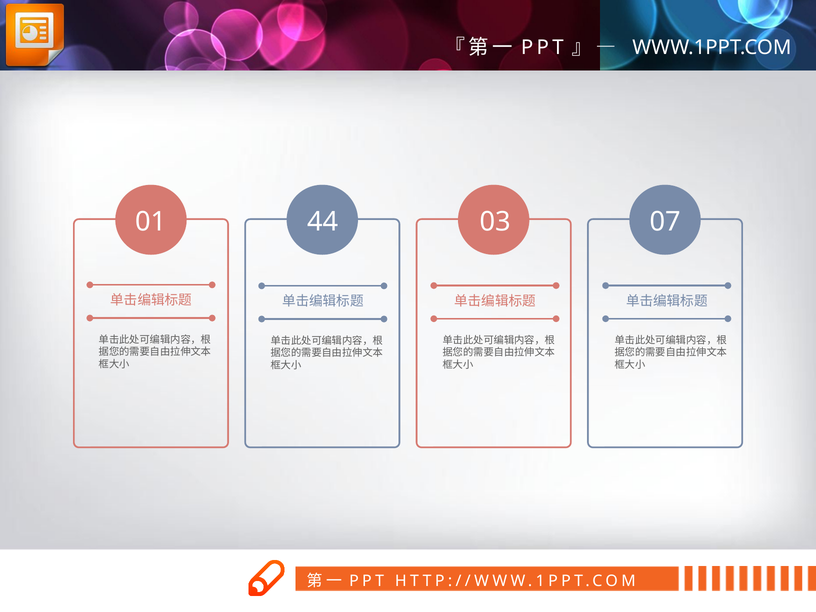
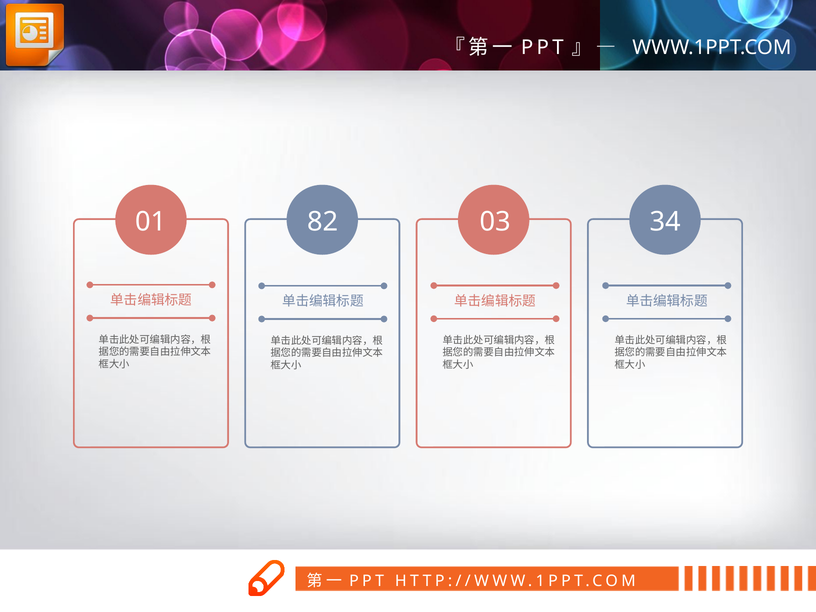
44: 44 -> 82 (323, 222)
07: 07 -> 34 (665, 222)
